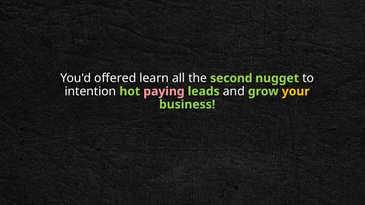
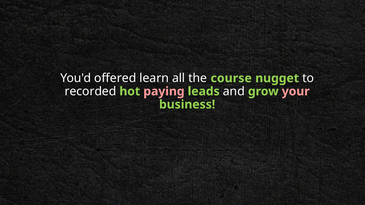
second: second -> course (231, 78)
intention: intention -> recorded (90, 91)
your colour: yellow -> pink (296, 91)
